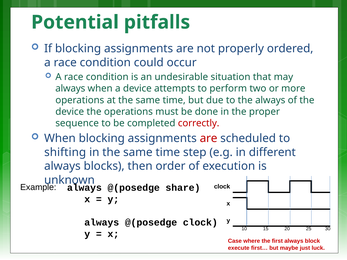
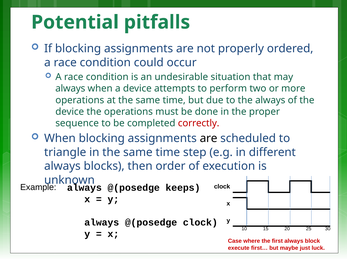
are colour: red -> black (209, 139)
shifting: shifting -> triangle (65, 152)
share: share -> keeps (183, 188)
